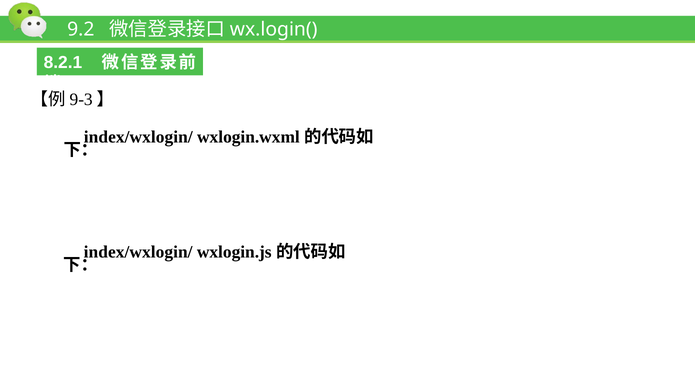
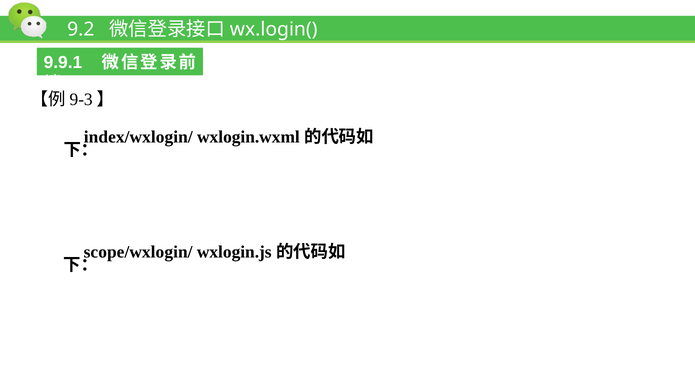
8.2.1: 8.2.1 -> 9.9.1 (63, 63)
index/wxlogin/: index/wxlogin/ -> scope/wxlogin/ (138, 252)
